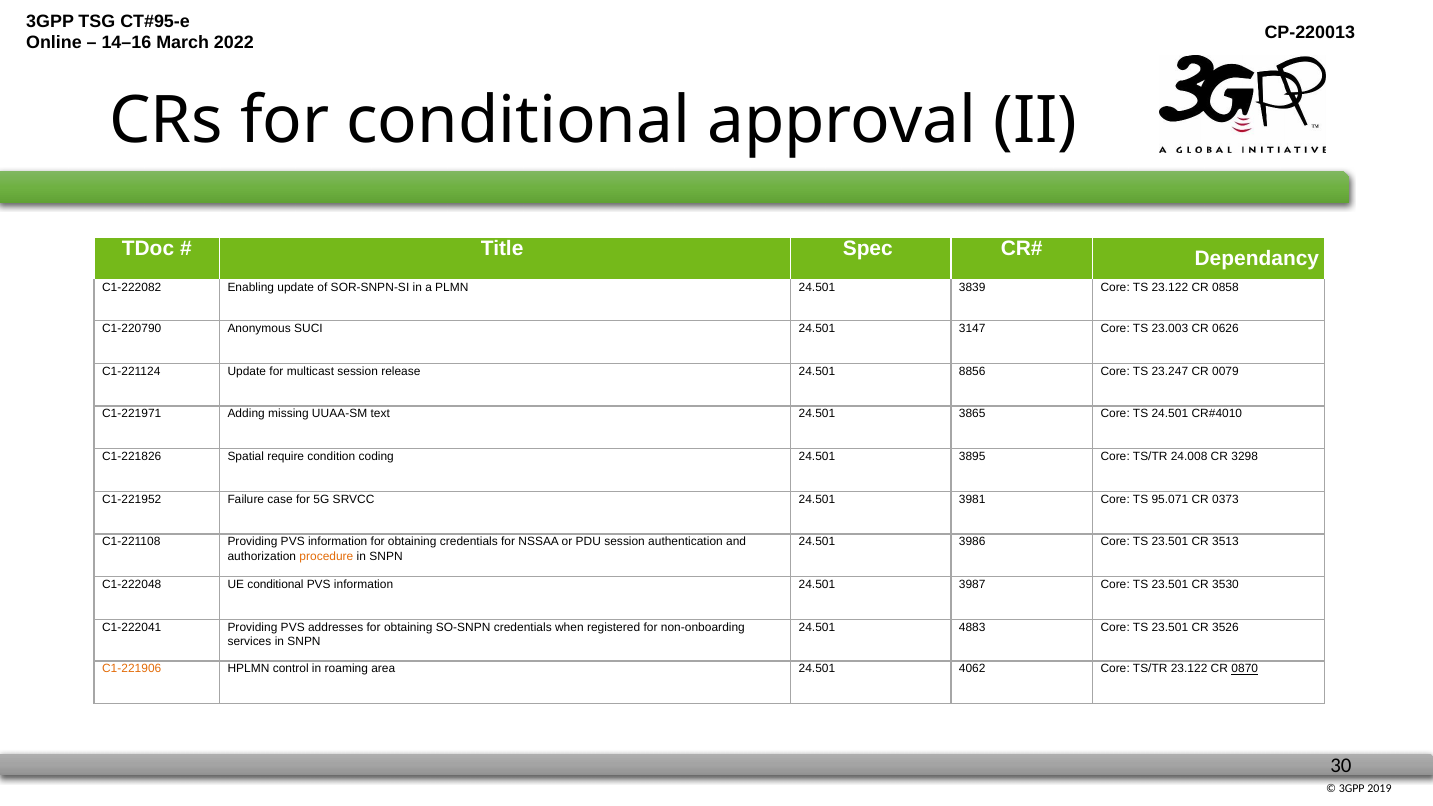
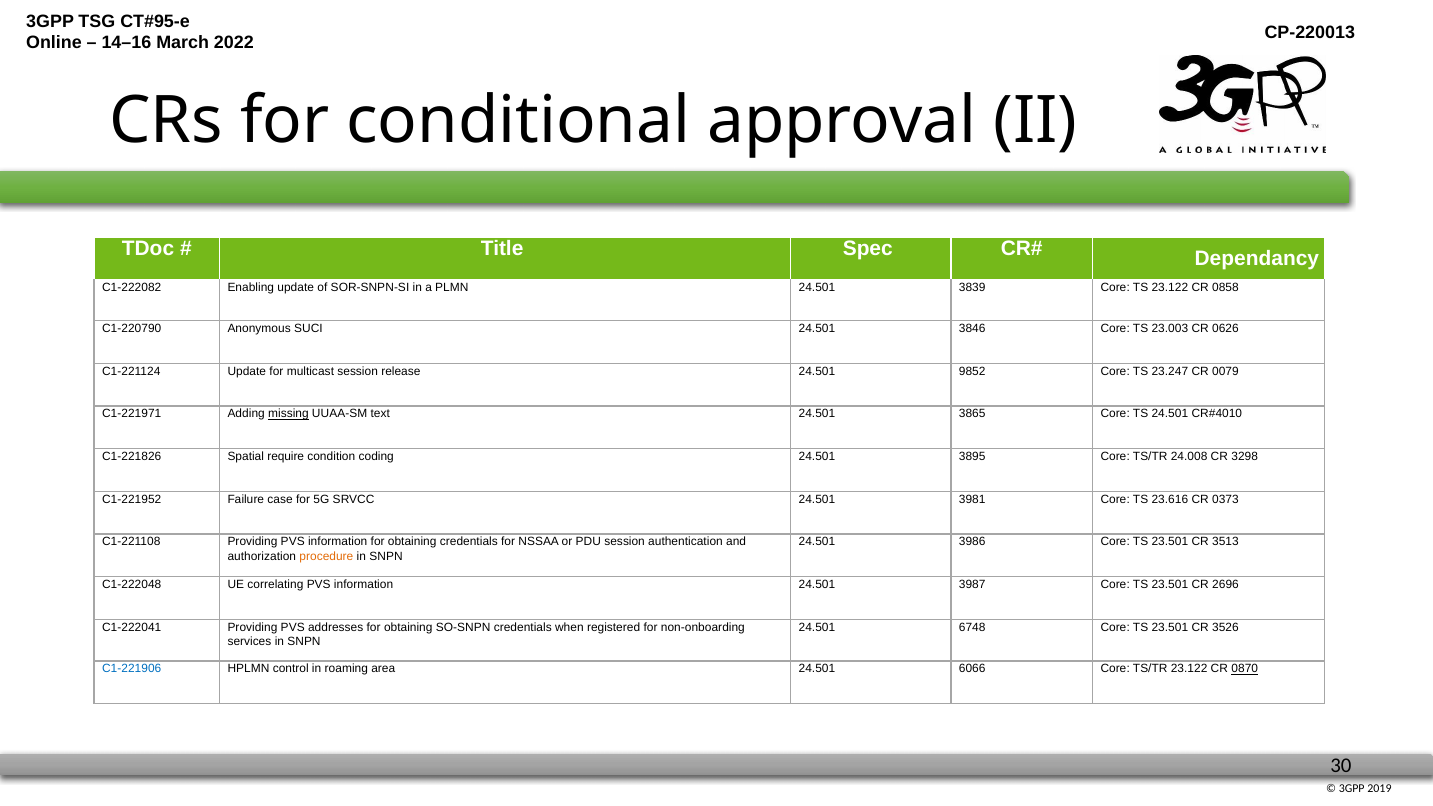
3147: 3147 -> 3846 (972, 329)
8856: 8856 -> 9852 (972, 371)
missing underline: none -> present (288, 414)
95.071: 95.071 -> 23.616 (1170, 499)
UE conditional: conditional -> correlating (275, 585)
3530: 3530 -> 2696 (1226, 585)
4883: 4883 -> 6748 (972, 627)
C1-221906 colour: orange -> blue (132, 669)
4062: 4062 -> 6066 (972, 669)
